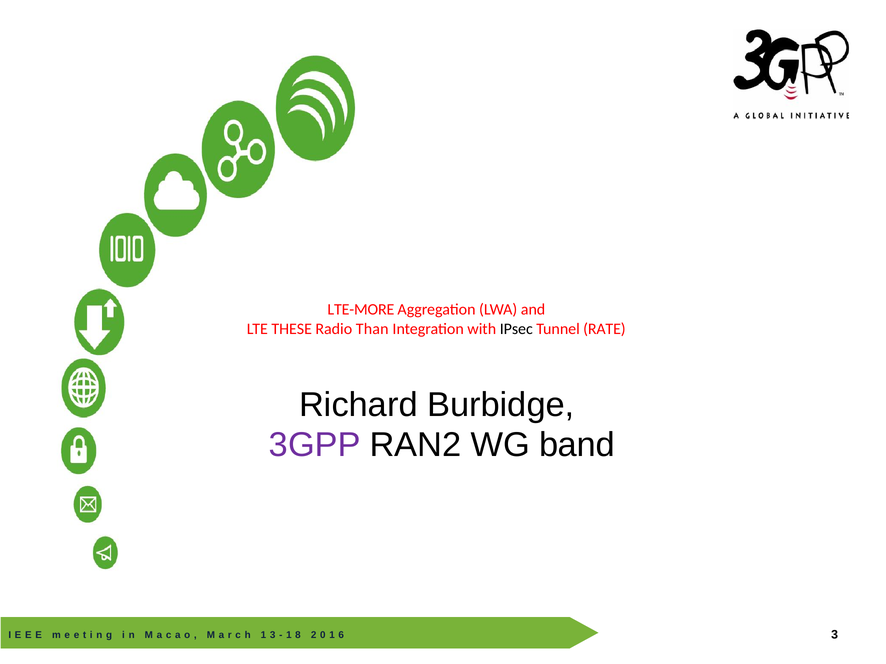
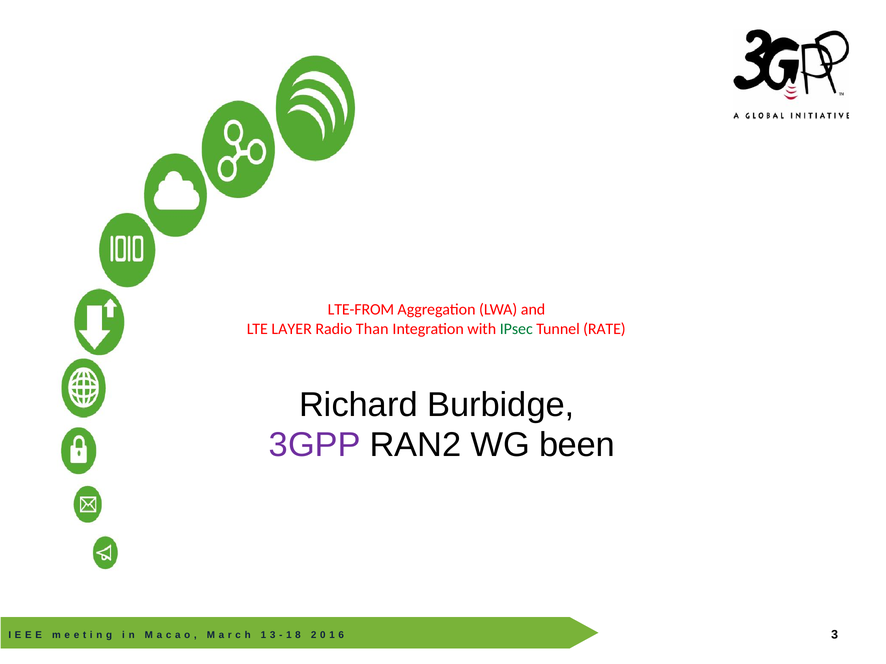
LTE-MORE: LTE-MORE -> LTE-FROM (361, 310)
THESE: THESE -> LAYER (292, 329)
IPsec colour: black -> green (516, 329)
band: band -> been (577, 445)
